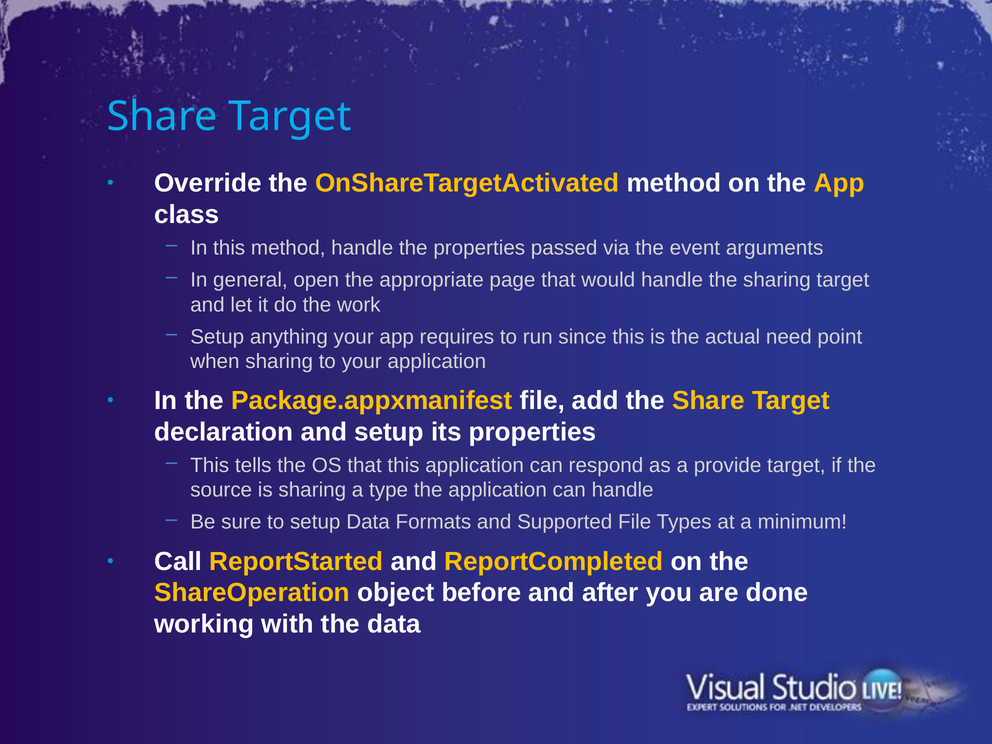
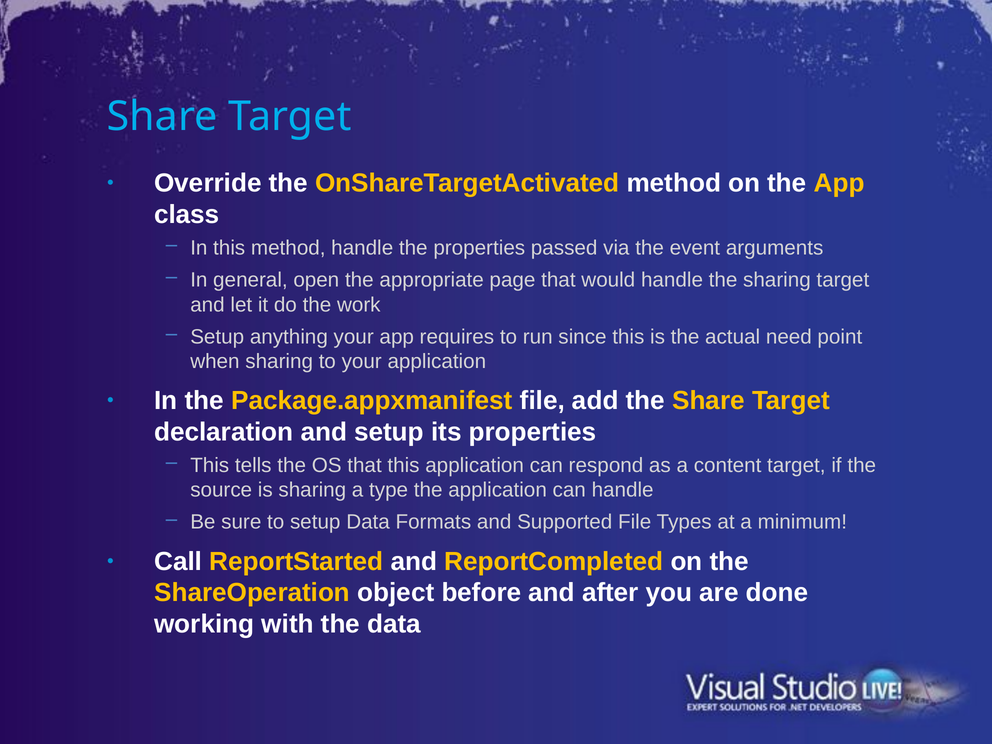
provide: provide -> content (728, 465)
